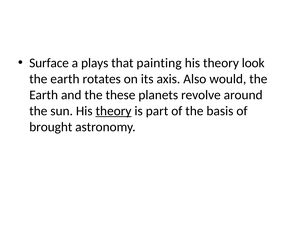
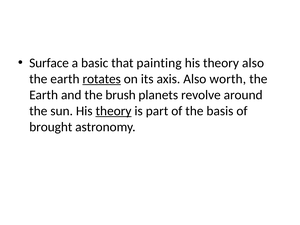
plays: plays -> basic (95, 63)
theory look: look -> also (253, 63)
rotates underline: none -> present (102, 79)
would: would -> worth (228, 79)
these: these -> brush (121, 95)
